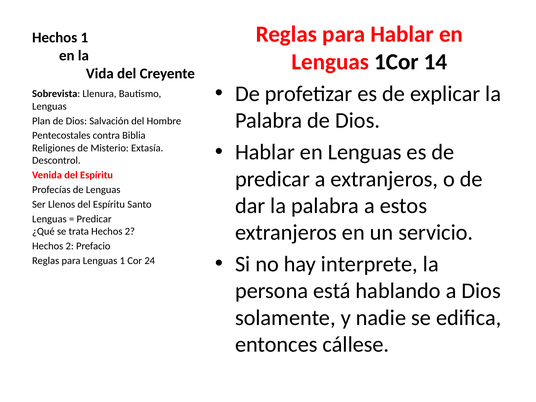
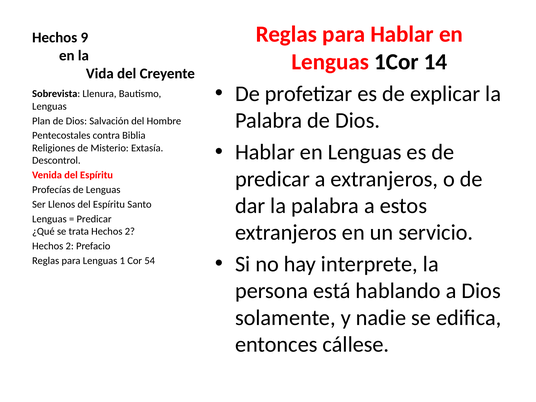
Hechos 1: 1 -> 9 (84, 38)
24: 24 -> 54 (150, 261)
